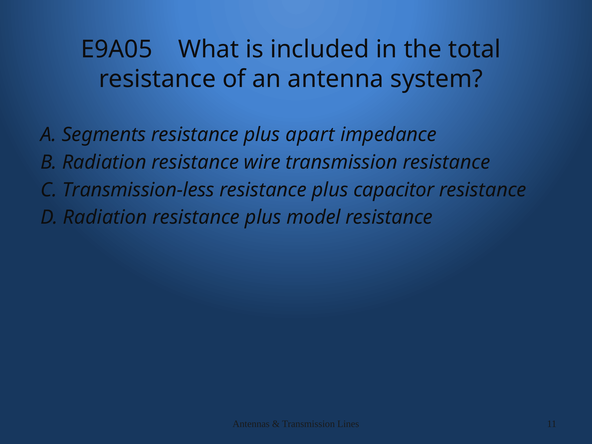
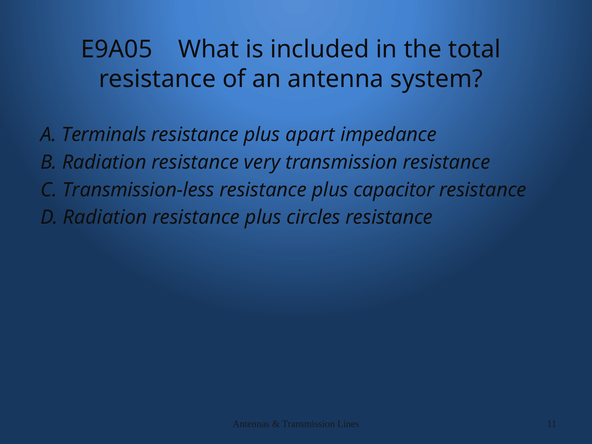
Segments: Segments -> Terminals (104, 135)
wire: wire -> very (262, 162)
model: model -> circles (313, 217)
